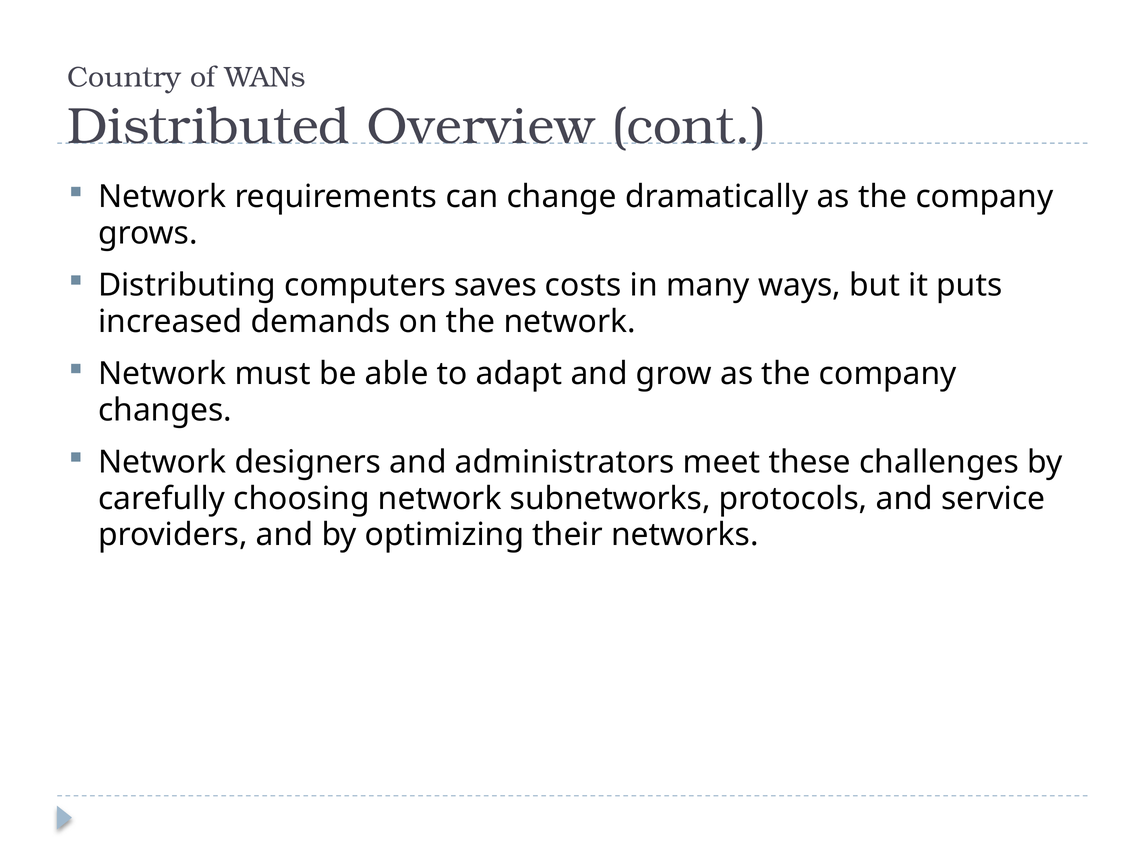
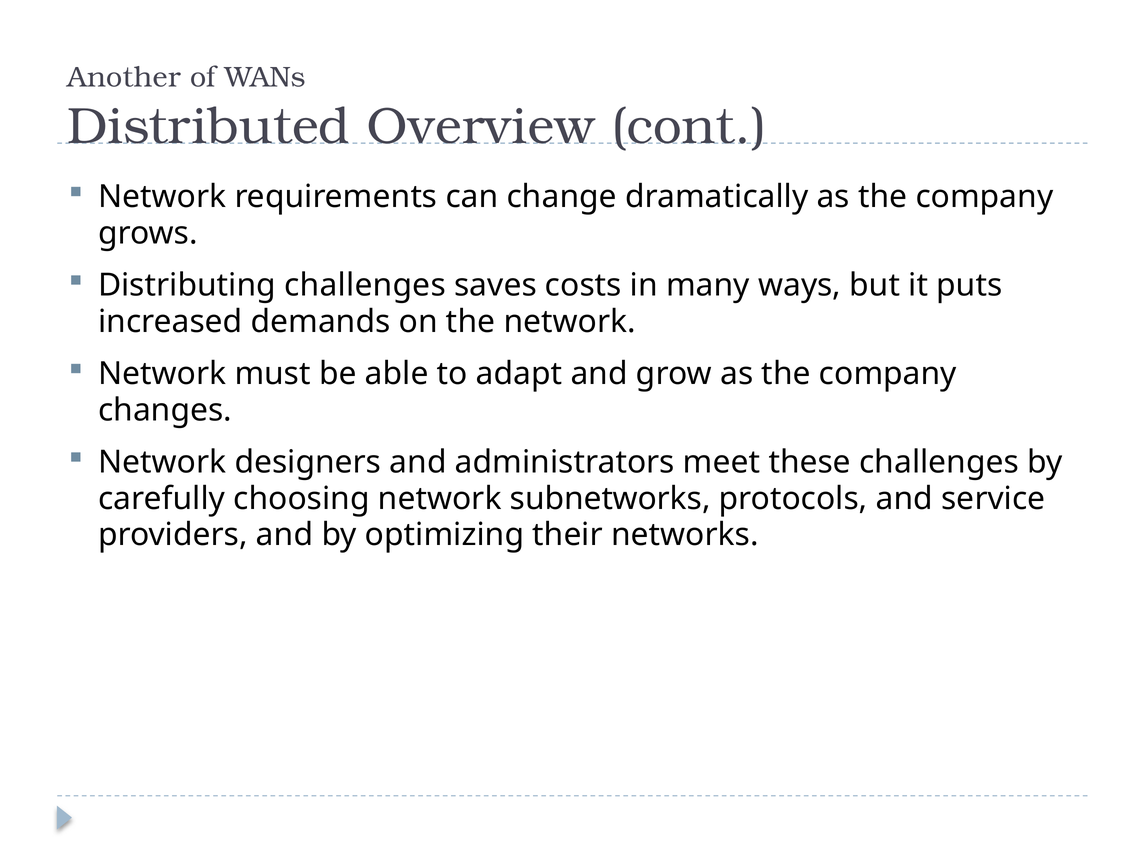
Country: Country -> Another (124, 77)
Distributing computers: computers -> challenges (365, 285)
